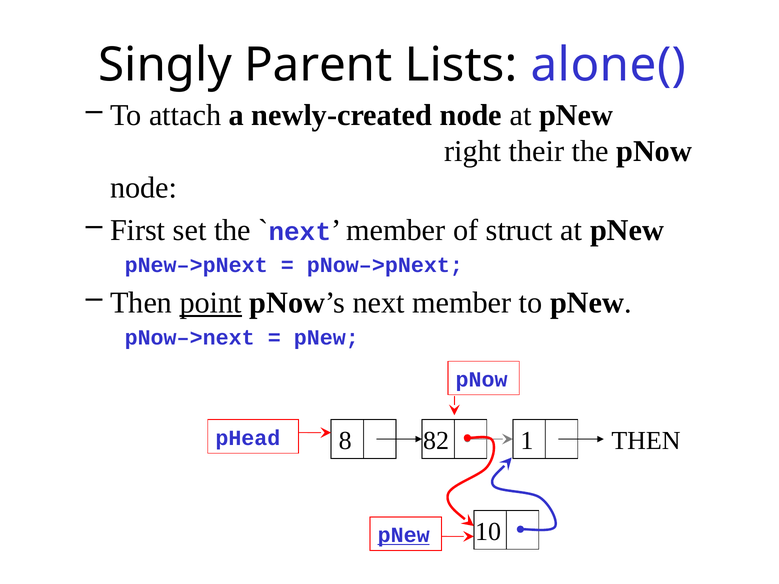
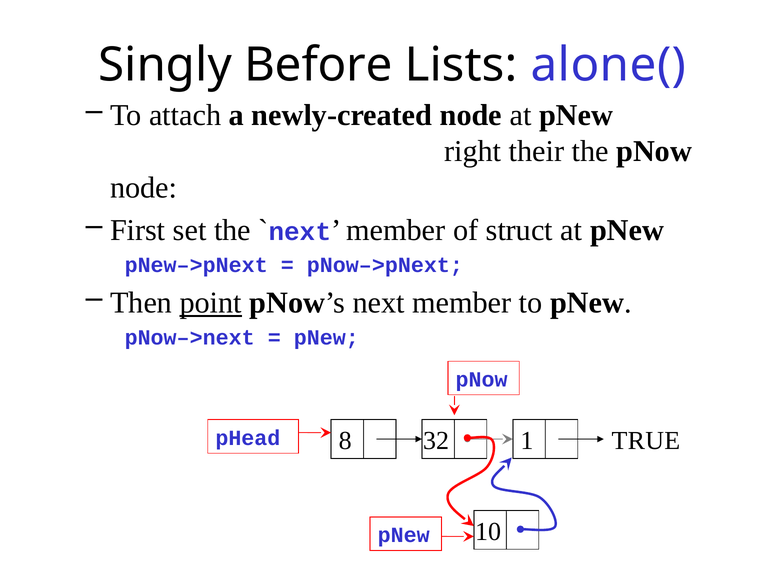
Parent: Parent -> Before (318, 65)
82: 82 -> 32 (436, 441)
1 THEN: THEN -> TRUE (646, 441)
pNew underline: present -> none (404, 536)
